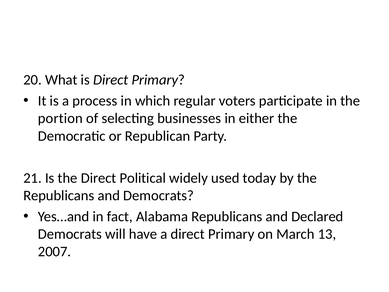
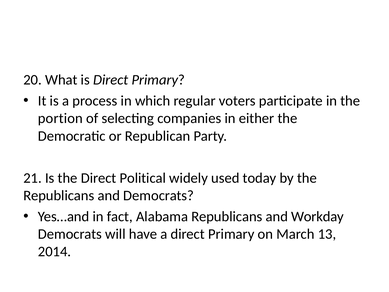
businesses: businesses -> companies (189, 118)
Declared: Declared -> Workday (317, 216)
2007: 2007 -> 2014 (55, 251)
